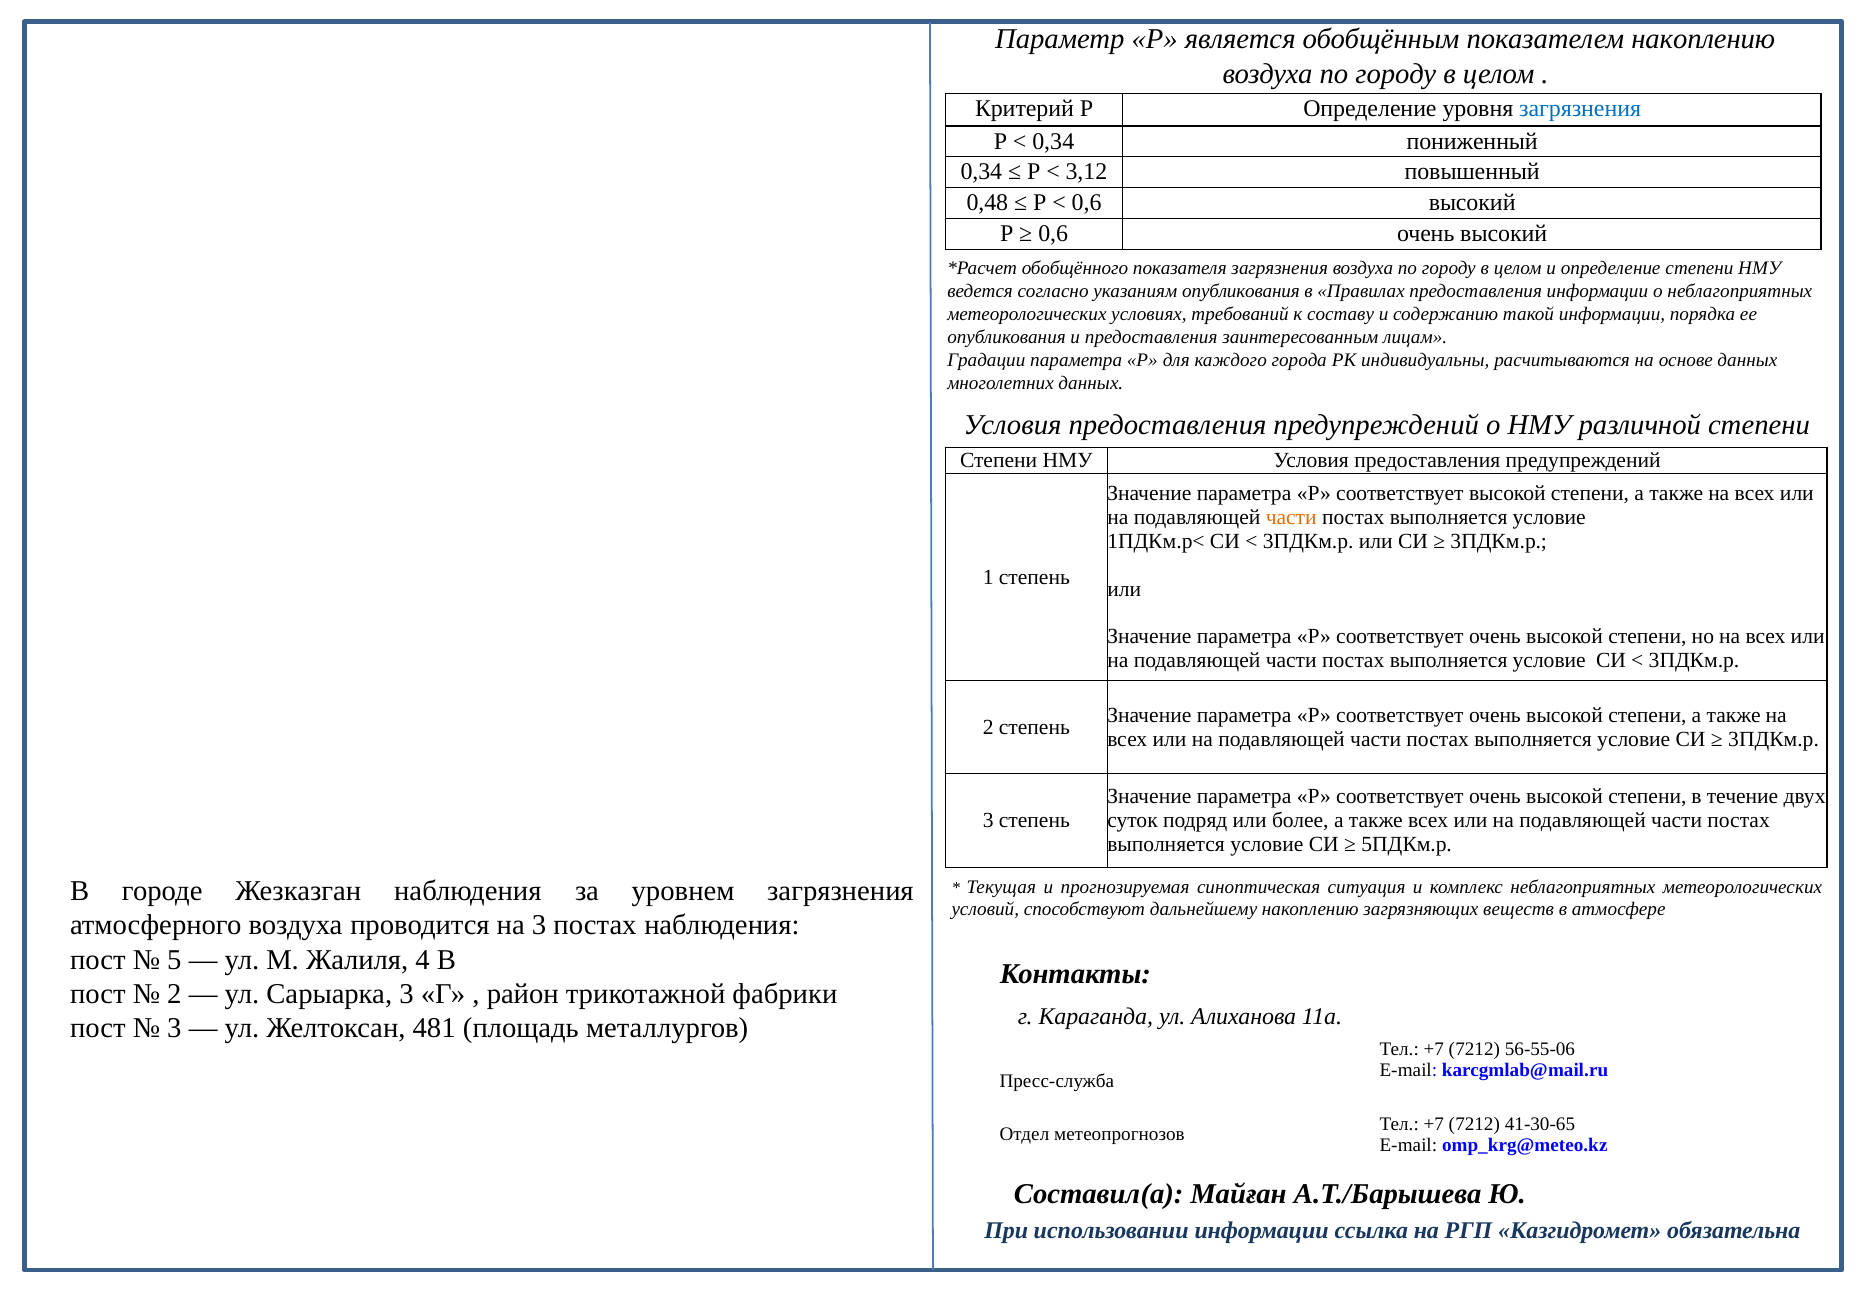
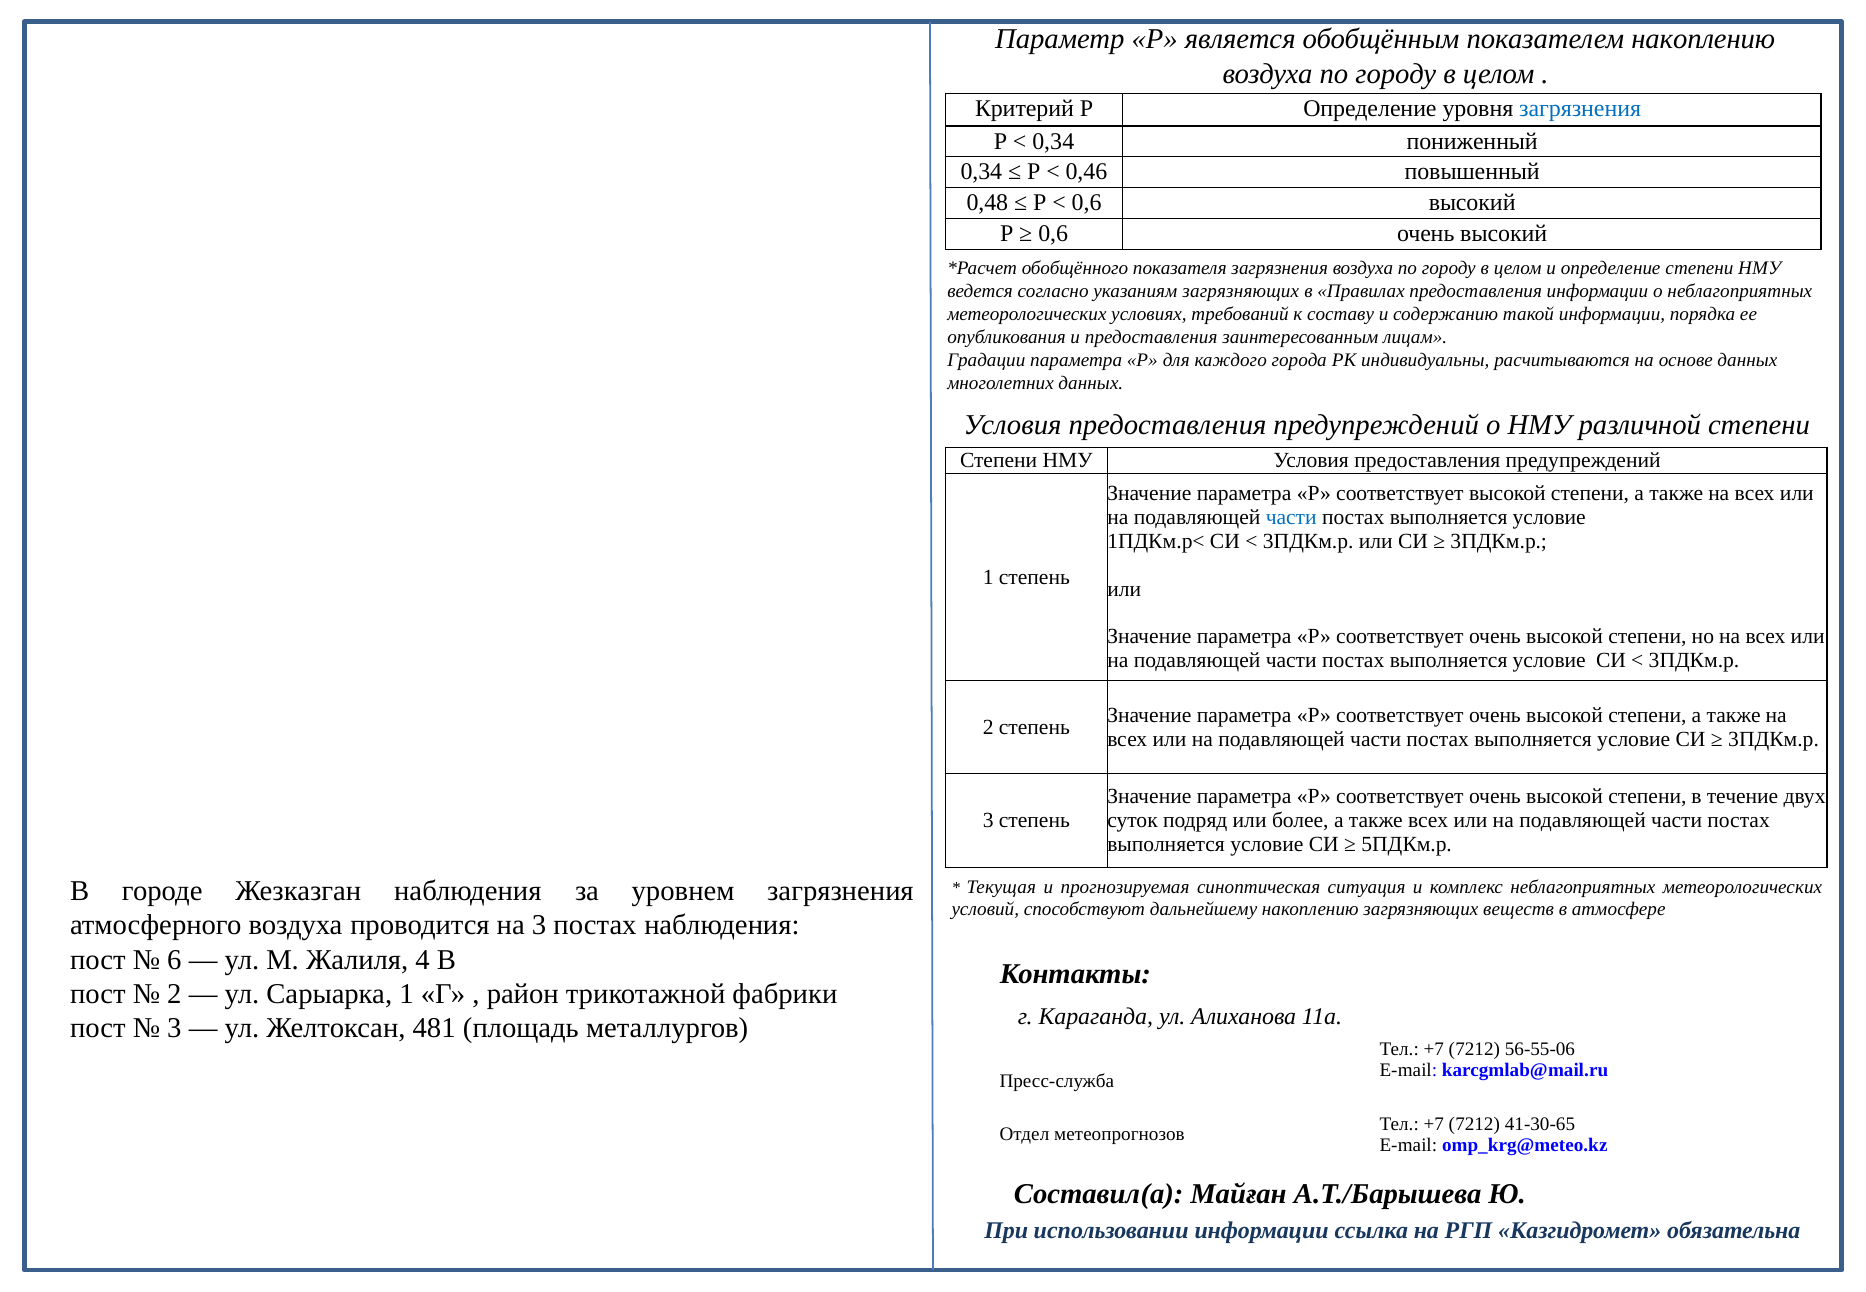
3,12: 3,12 -> 0,46 (1086, 172)
указаниям опубликования: опубликования -> загрязняющих (1241, 291)
части colour: orange -> blue (1291, 517)
5: 5 -> 6 (174, 959)
Сарыарка 3: 3 -> 1 (407, 994)
